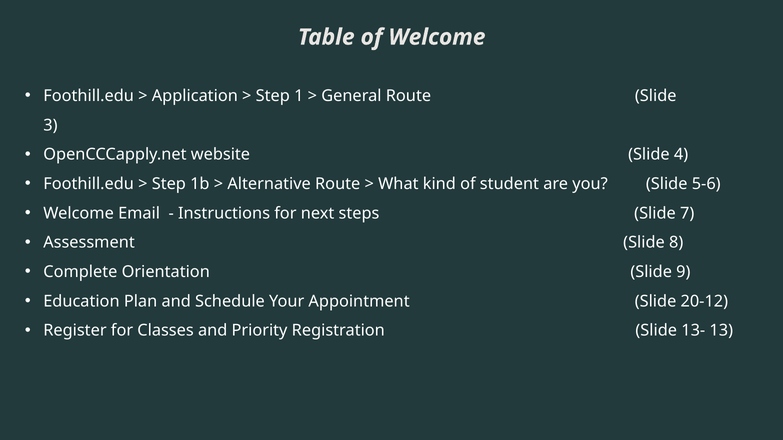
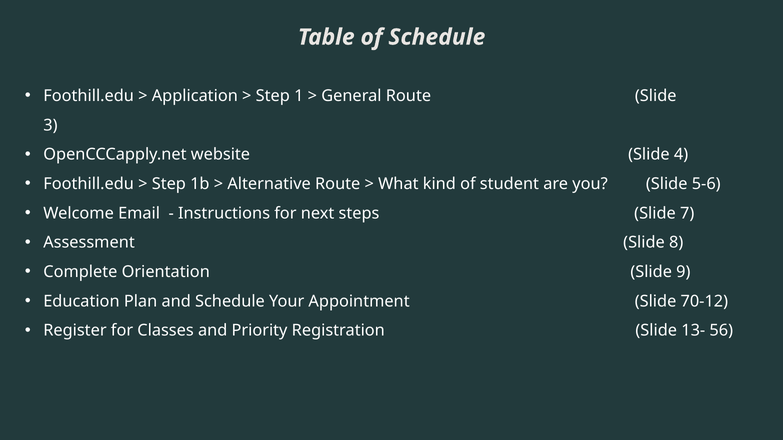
of Welcome: Welcome -> Schedule (437, 37)
20-12: 20-12 -> 70-12 (704, 302)
13: 13 -> 56 (721, 331)
